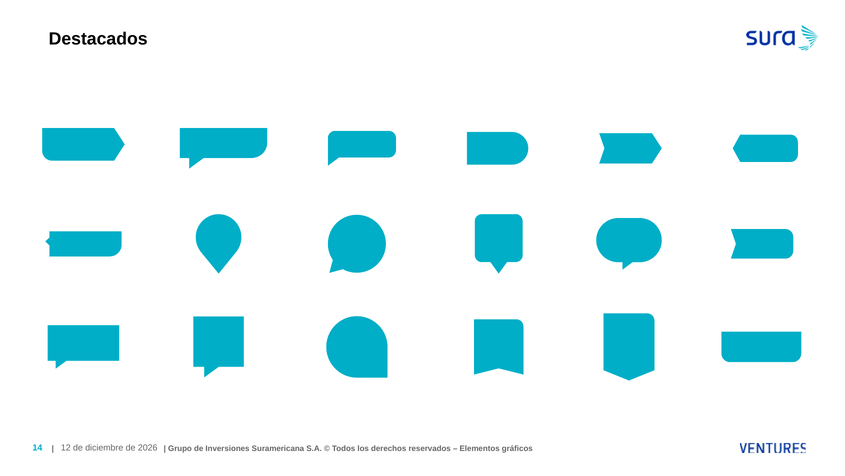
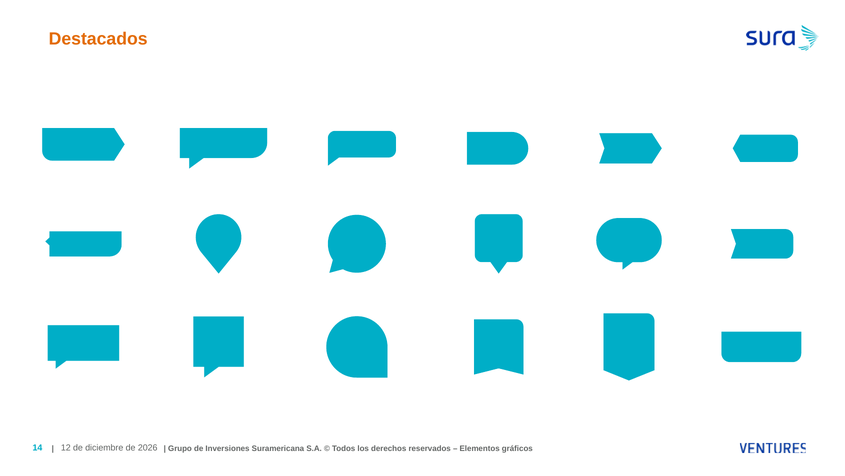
Destacados colour: black -> orange (98, 39)
